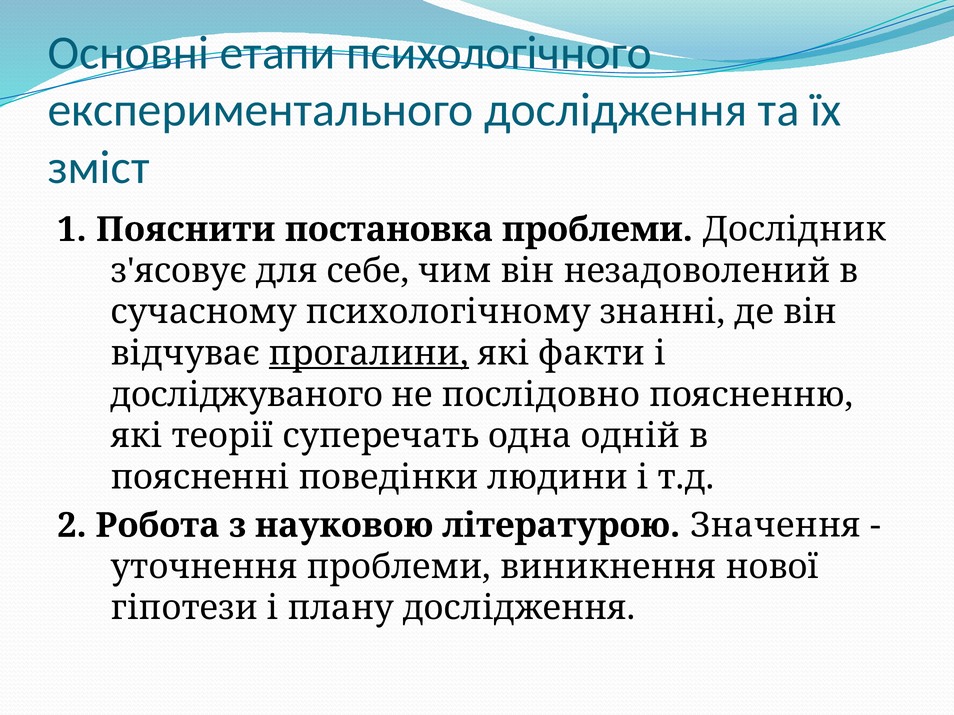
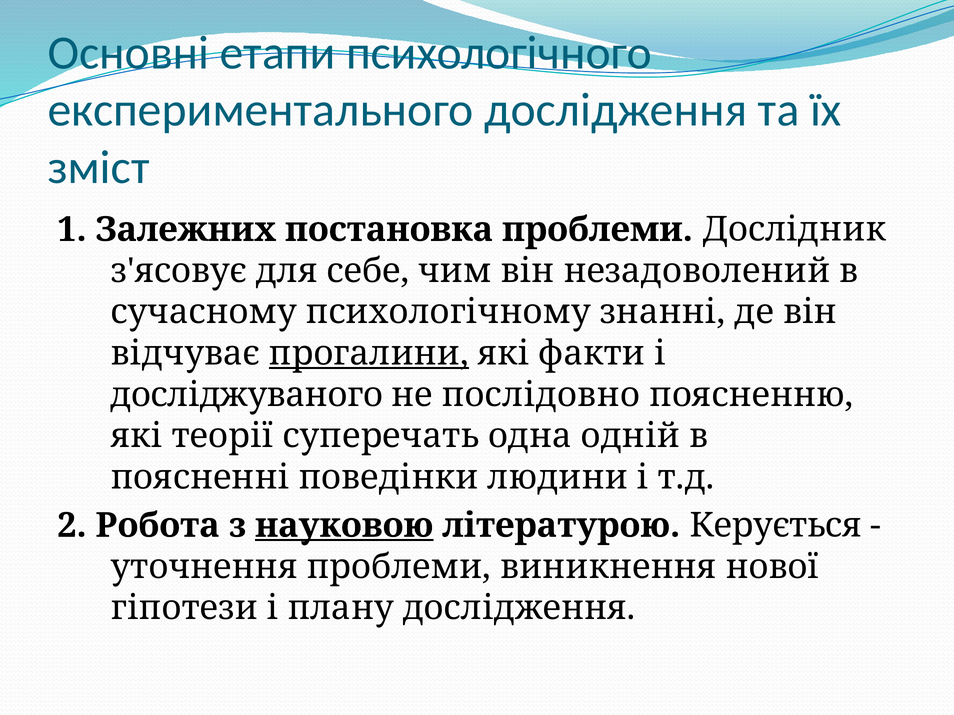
Пояснити: Пояснити -> Залежних (186, 230)
науковою underline: none -> present (344, 526)
Значення: Значення -> Керується (776, 526)
